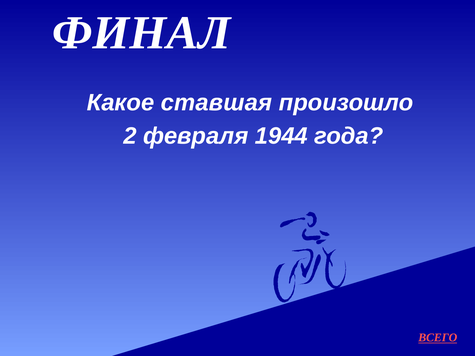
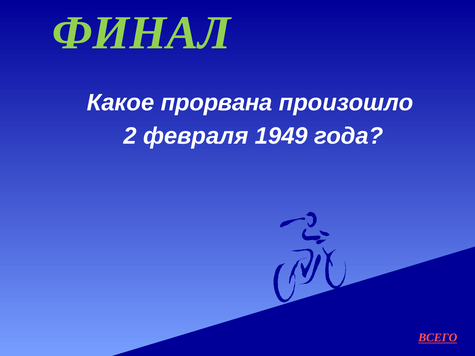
ФИНАЛ colour: white -> light green (141, 33)
ставшая: ставшая -> прорвана (217, 103)
1944: 1944 -> 1949 (281, 136)
